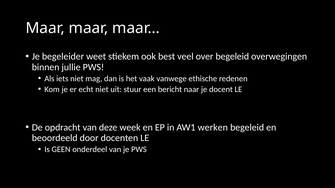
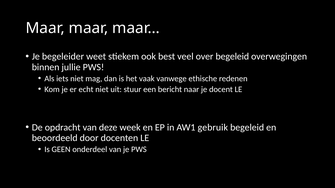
werken: werken -> gebruik (213, 128)
